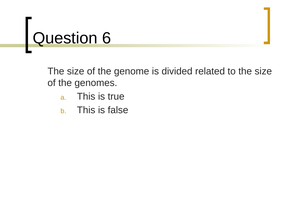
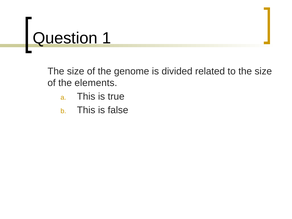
6: 6 -> 1 (107, 38)
genomes: genomes -> elements (96, 83)
